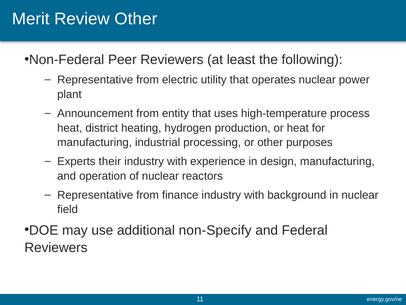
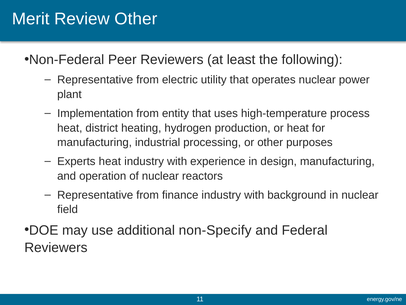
Announcement: Announcement -> Implementation (95, 113)
Experts their: their -> heat (110, 161)
